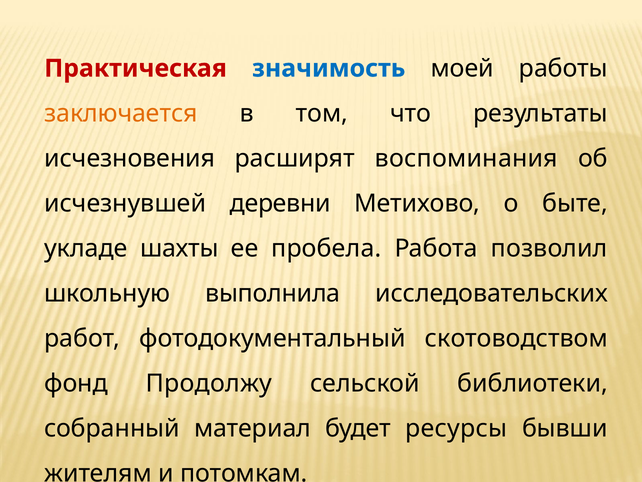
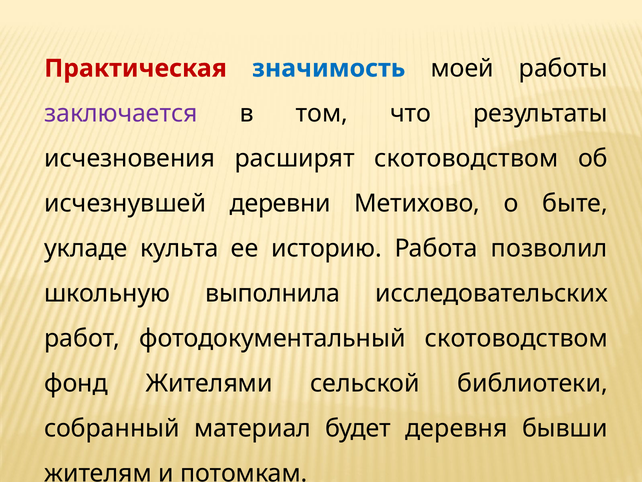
заключается colour: orange -> purple (121, 113)
расширят воспоминания: воспоминания -> скотоводством (466, 158)
шахты: шахты -> культа (179, 248)
пробела: пробела -> историю (327, 248)
Продолжу: Продолжу -> Жителями (209, 383)
ресурсы: ресурсы -> деревня (456, 428)
